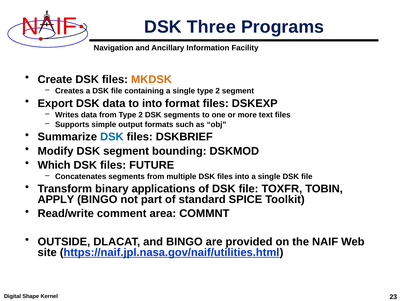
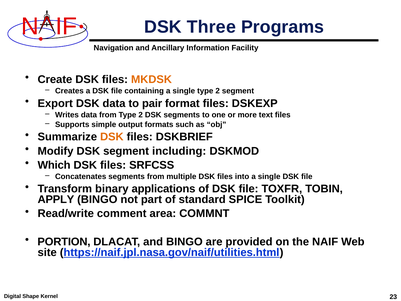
to into: into -> pair (152, 103)
DSK colour: blue -> orange (112, 137)
bounding: bounding -> including (179, 151)
FUTURE: FUTURE -> SRFCSS (152, 165)
OUTSIDE: OUTSIDE -> PORTION (64, 242)
